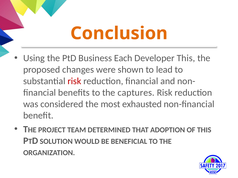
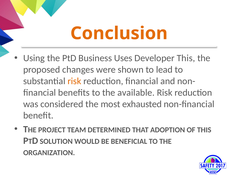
Each: Each -> Uses (123, 58)
risk colour: red -> orange (74, 81)
captures: captures -> available (136, 93)
